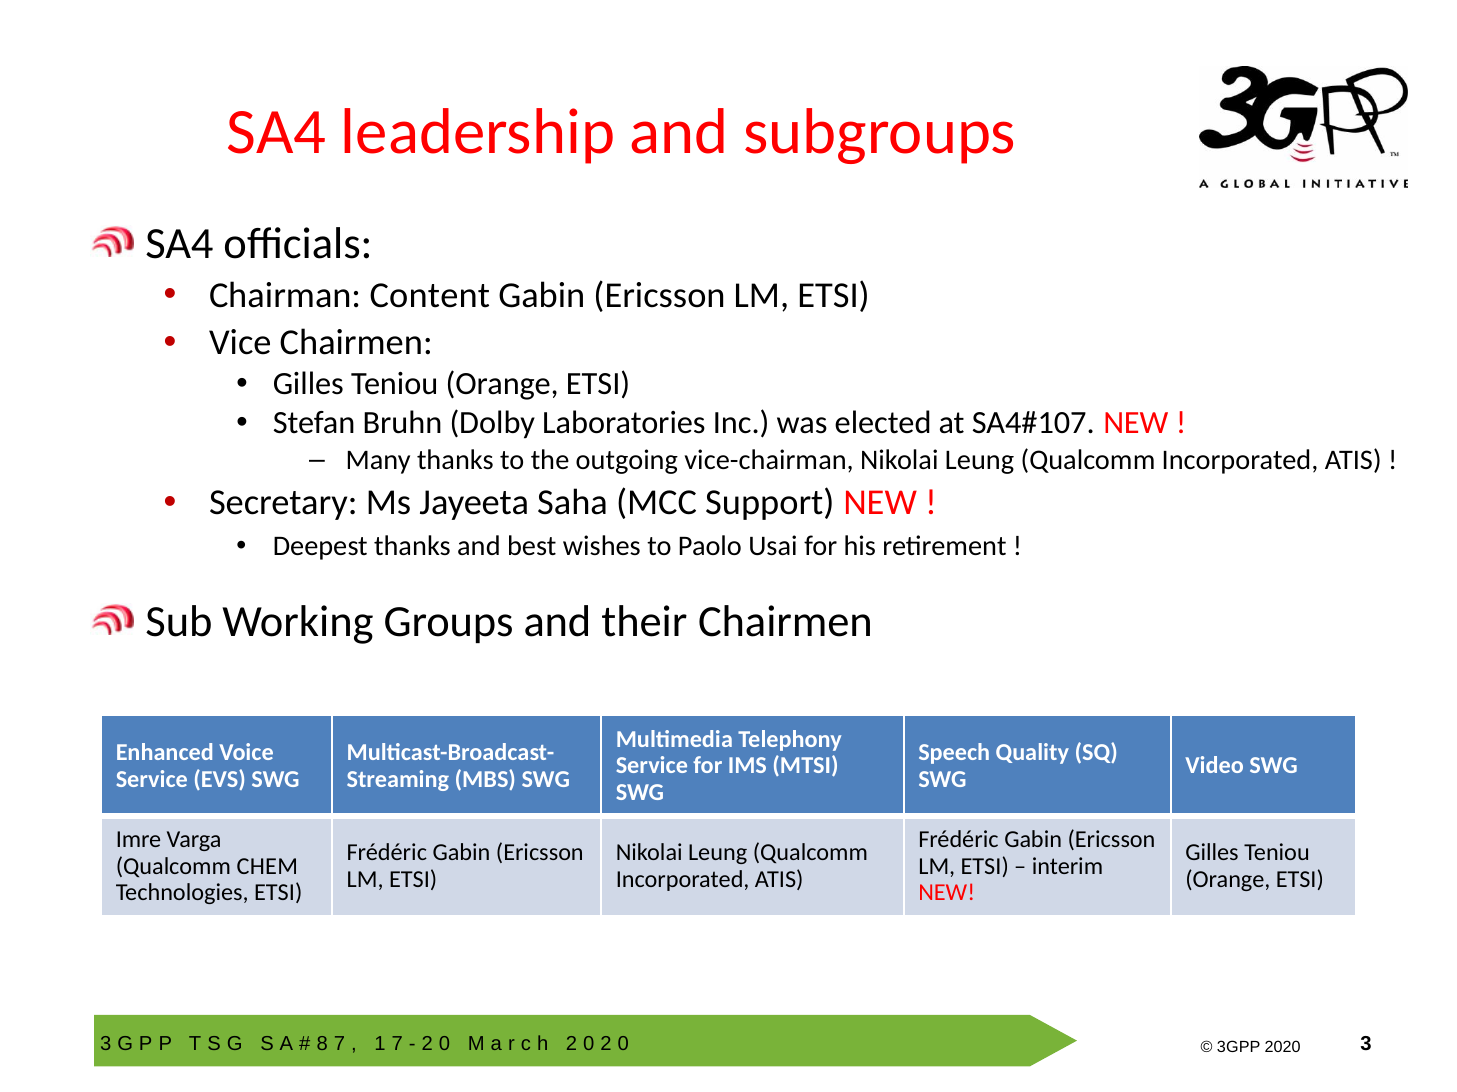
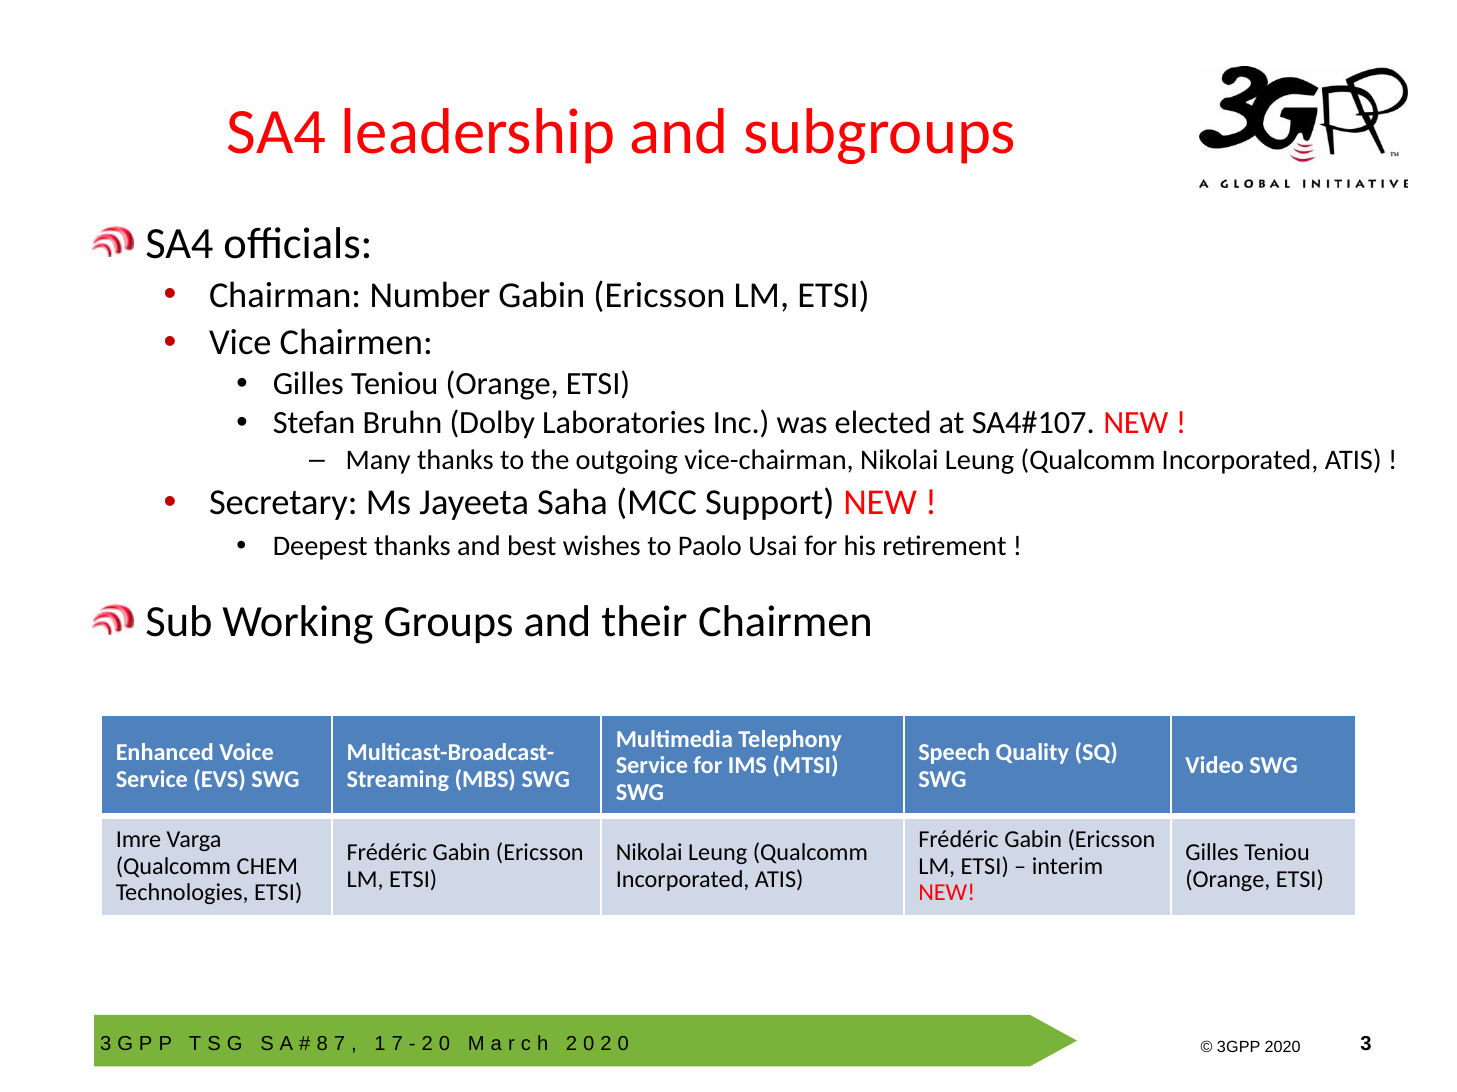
Content: Content -> Number (430, 295)
